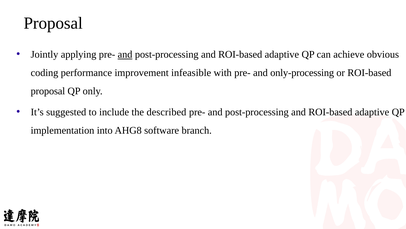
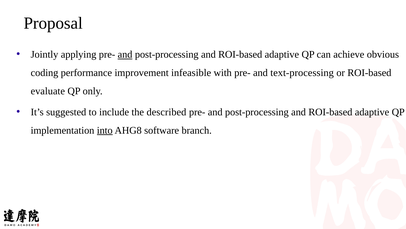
only-processing: only-processing -> text-processing (302, 73)
proposal: proposal -> evaluate (48, 91)
into underline: none -> present (105, 130)
